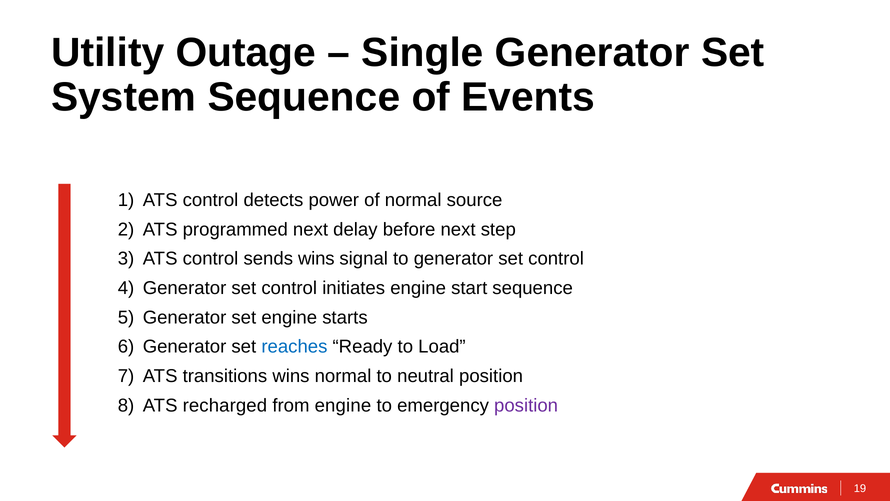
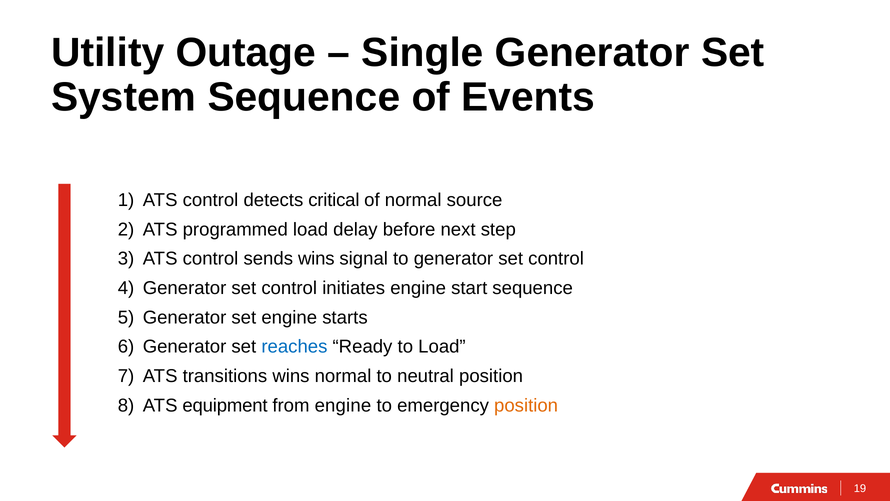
power: power -> critical (334, 200)
programmed next: next -> load (311, 229)
recharged: recharged -> equipment (225, 405)
position colour: purple -> orange (526, 405)
